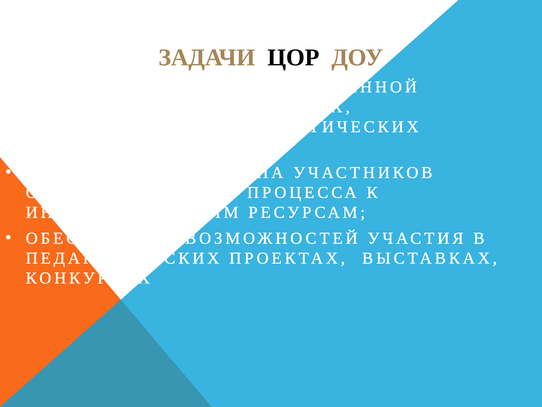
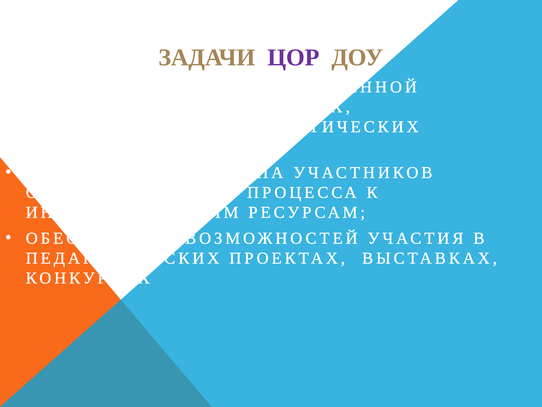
ЦОР colour: black -> purple (293, 58)
